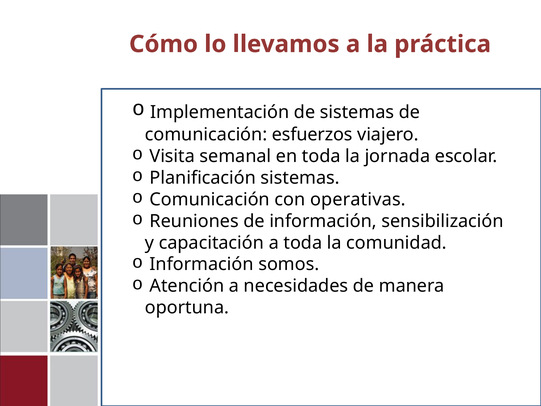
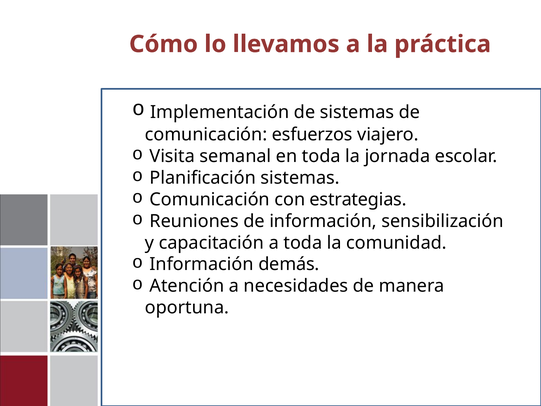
operativas: operativas -> estrategias (358, 199)
somos: somos -> demás (289, 264)
